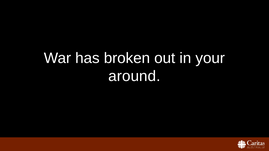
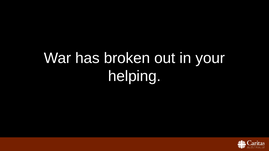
around: around -> helping (134, 76)
